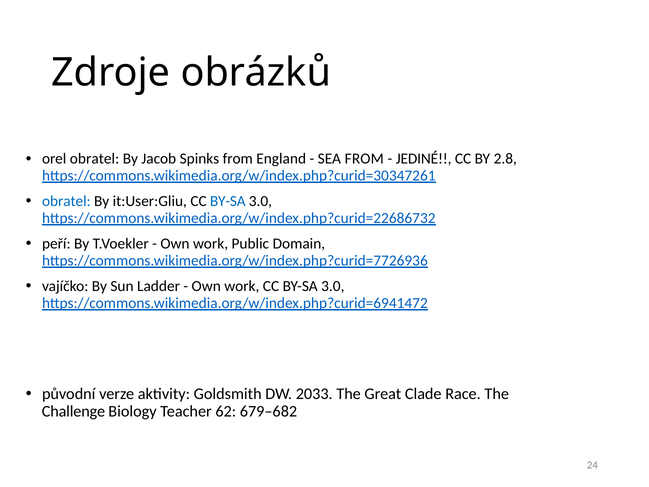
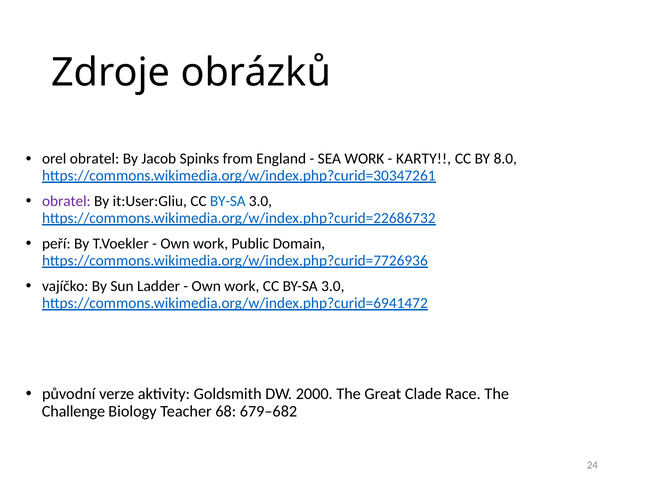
SEA FROM: FROM -> WORK (364, 159)
JEDINÉ: JEDINÉ -> KARTY (424, 159)
2.8: 2.8 -> 8.0 (505, 159)
obratel colour: blue -> purple (66, 201)
2033: 2033 -> 2000 (314, 394)
62: 62 -> 68 (226, 411)
